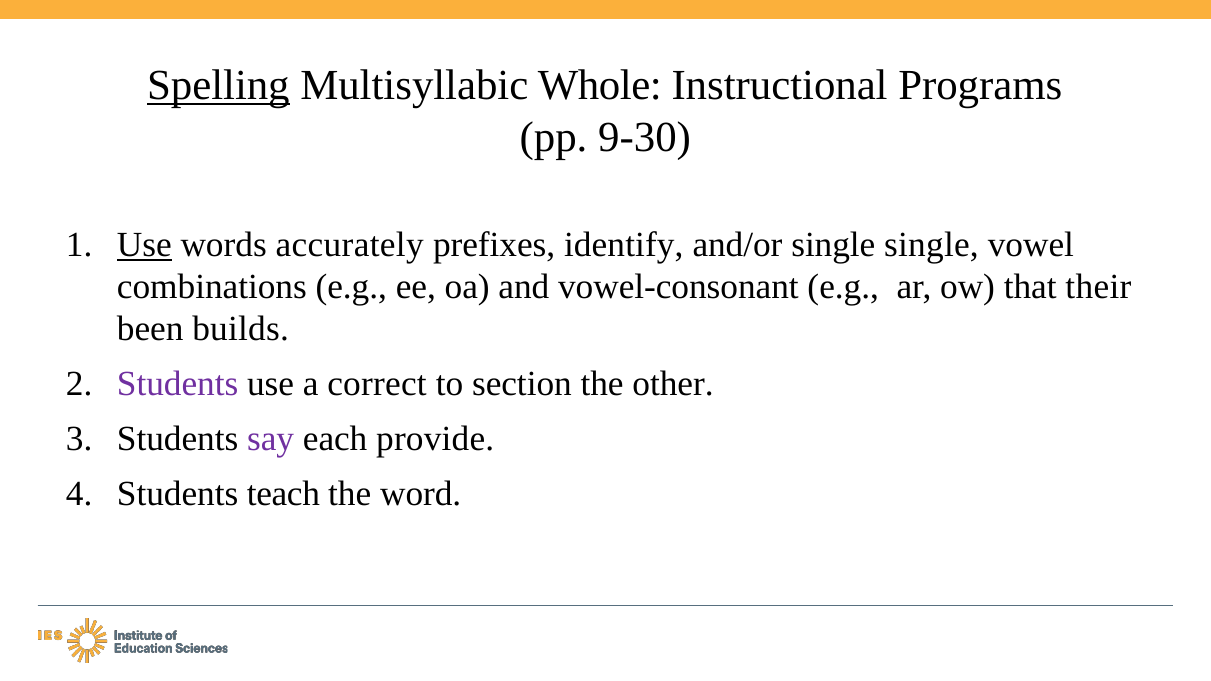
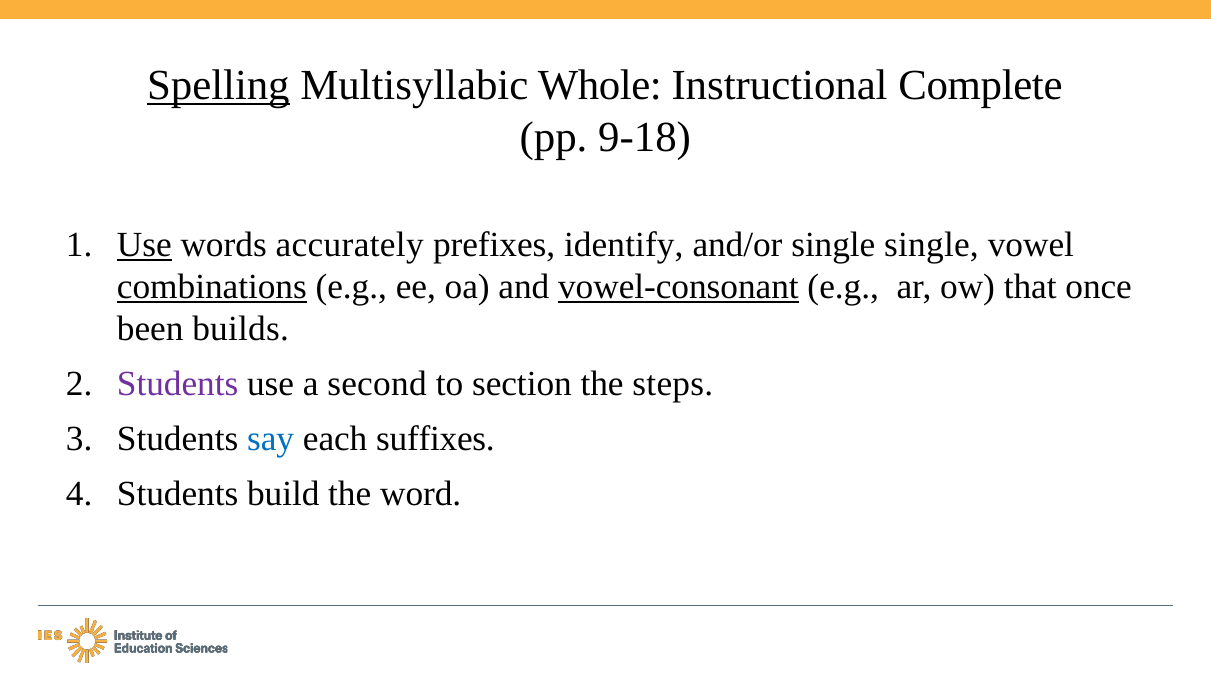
Programs: Programs -> Complete (980, 86)
9-30: 9-30 -> 9-18 (645, 137)
combinations underline: none -> present (212, 287)
vowel-consonant underline: none -> present (678, 287)
their: their -> once (1099, 287)
correct: correct -> second (377, 384)
other: other -> steps (673, 384)
say colour: purple -> blue (271, 439)
provide: provide -> suffixes (435, 439)
teach: teach -> build (283, 494)
